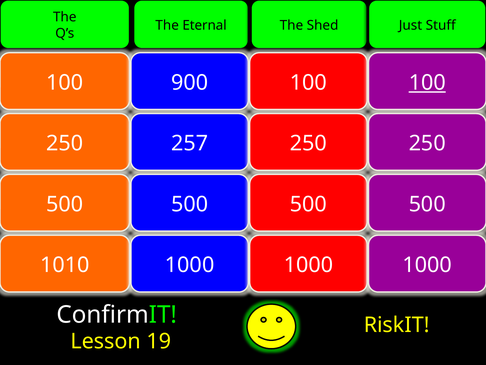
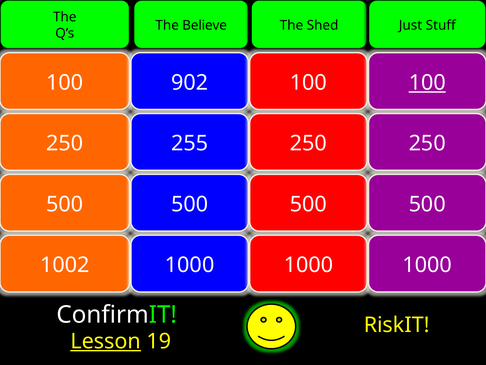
Eternal: Eternal -> Believe (205, 25)
900: 900 -> 902 (190, 82)
257: 257 -> 255 (190, 143)
1010: 1010 -> 1002 (65, 265)
Lesson underline: none -> present (106, 341)
